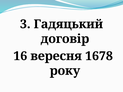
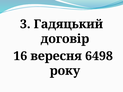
1678: 1678 -> 6498 (99, 56)
